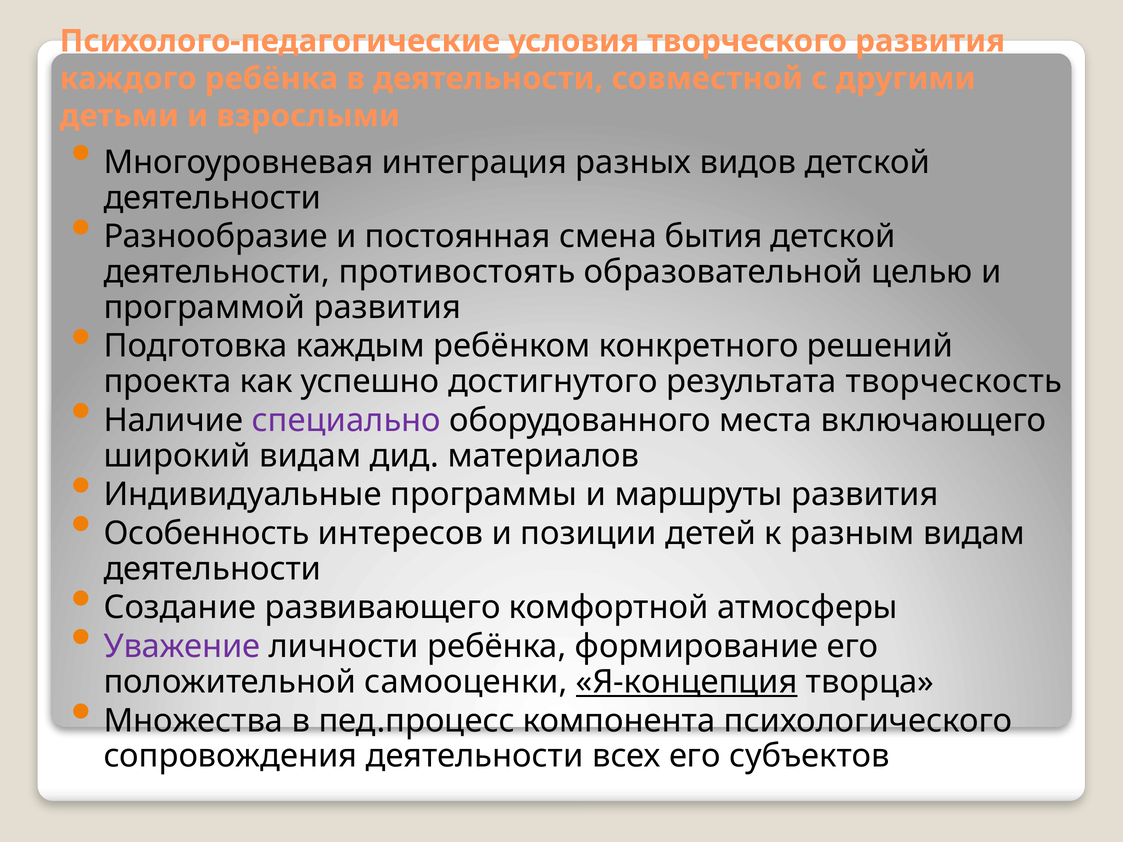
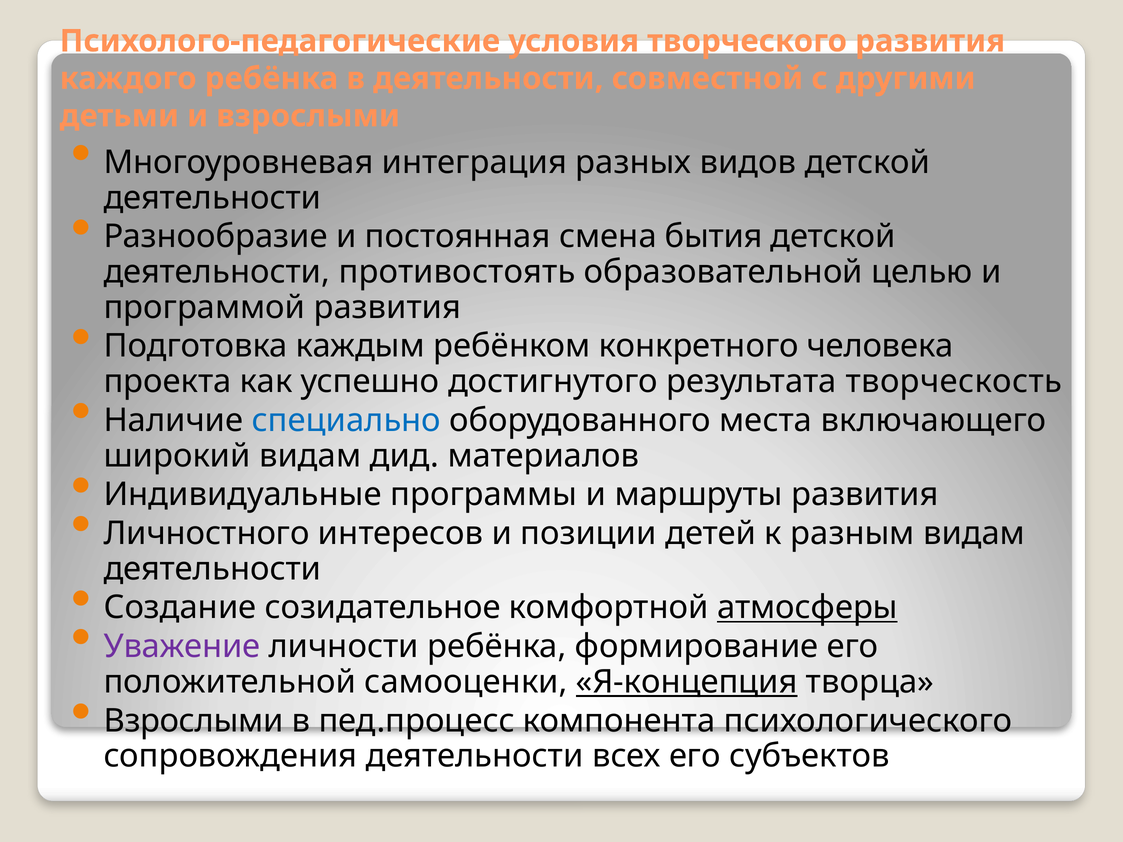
решений: решений -> человека (880, 346)
специально colour: purple -> blue (346, 421)
Особенность: Особенность -> Личностного (207, 534)
развивающего: развивающего -> созидательное (383, 608)
атмосферы underline: none -> present (807, 608)
Множества: Множества -> Взрослыми (194, 721)
